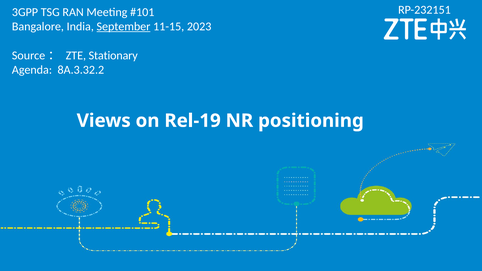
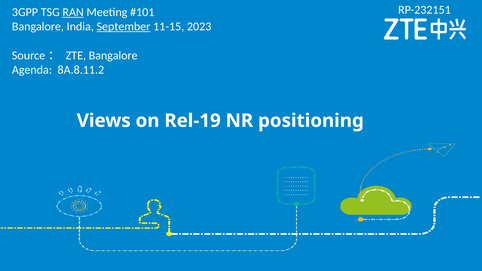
RAN underline: none -> present (73, 12)
ZTE Stationary: Stationary -> Bangalore (113, 55)
8A.3.32.2: 8A.3.32.2 -> 8A.8.11.2 (81, 70)
